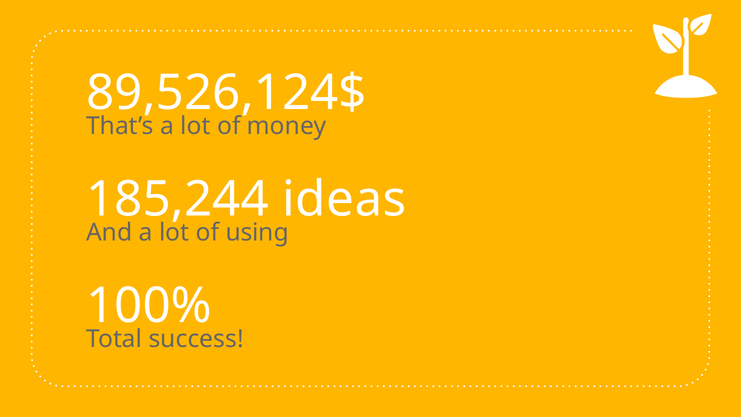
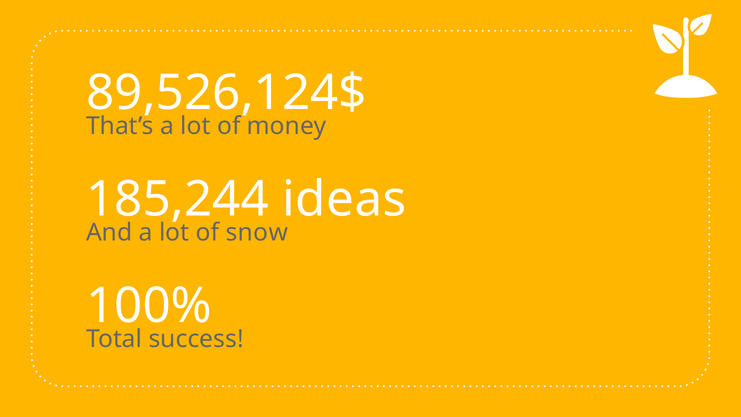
using: using -> snow (257, 232)
